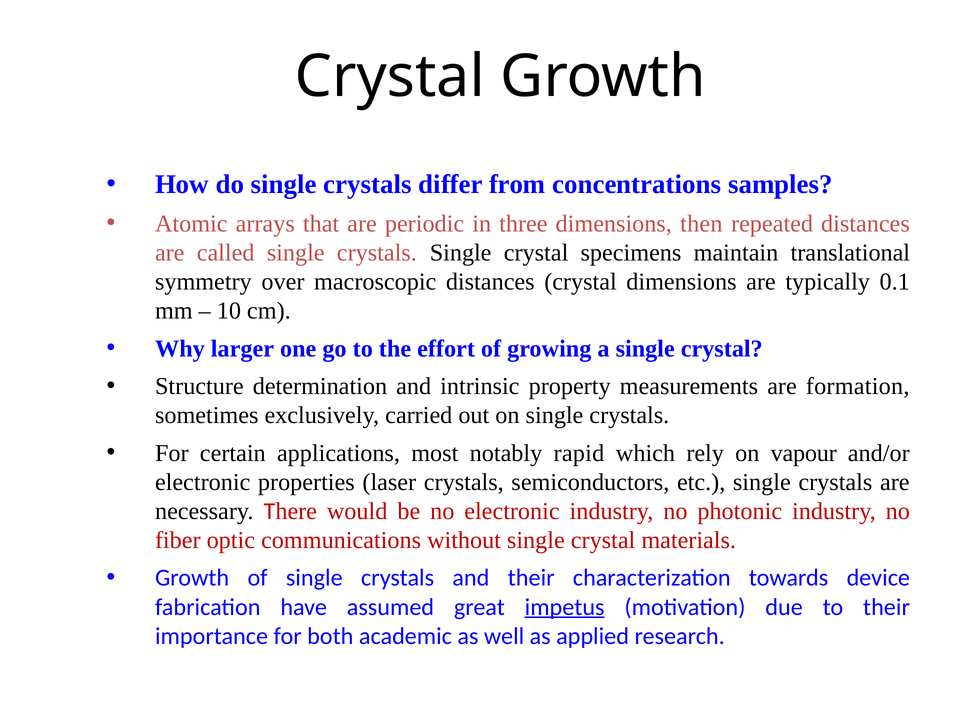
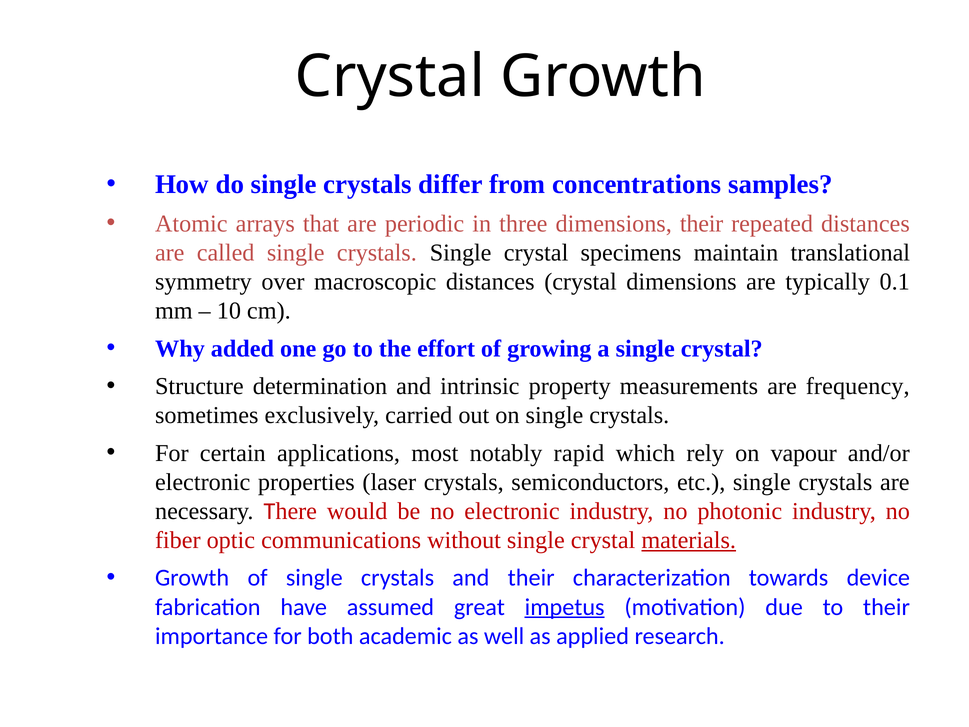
dimensions then: then -> their (702, 223)
larger: larger -> added (242, 348)
formation: formation -> frequency (858, 386)
materials underline: none -> present (689, 540)
